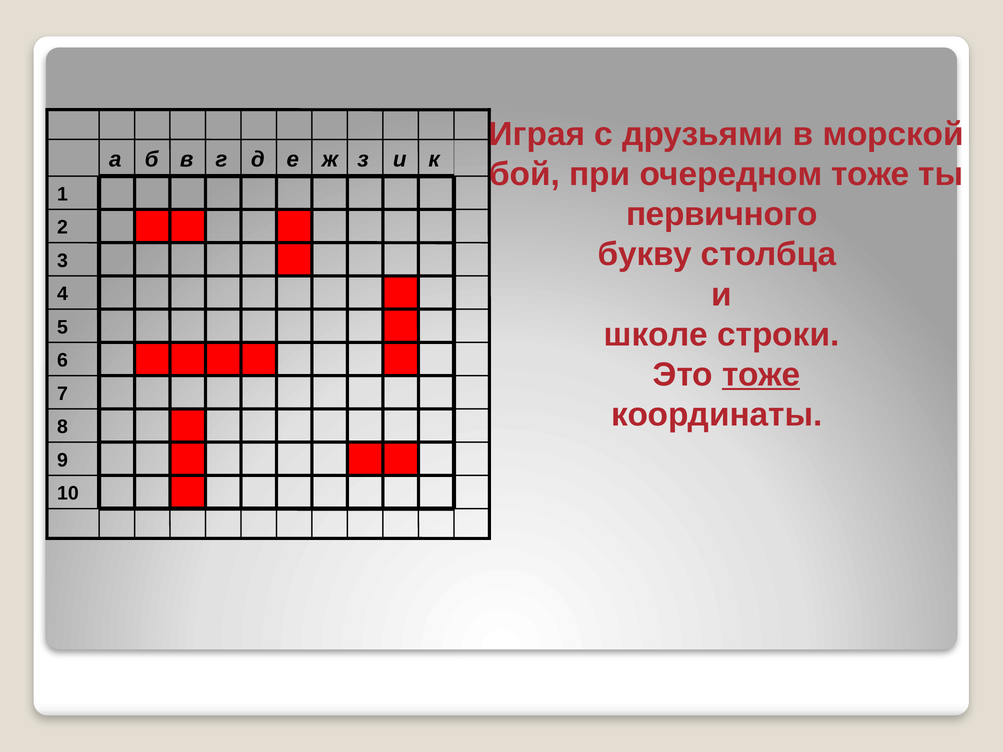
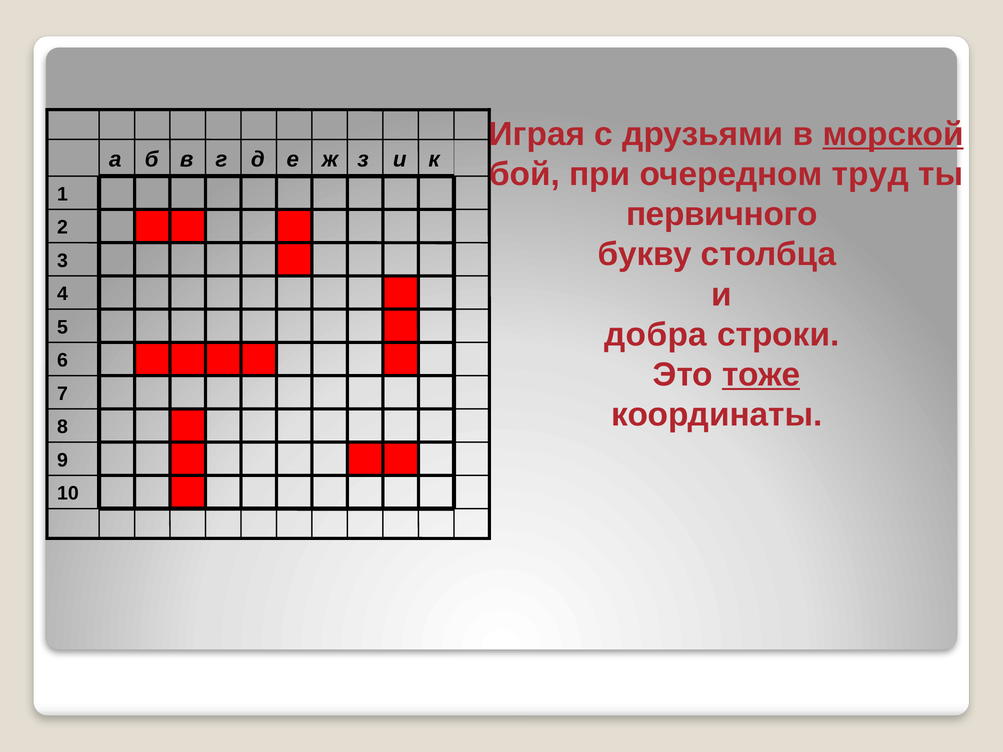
морской underline: none -> present (893, 134)
очередном тоже: тоже -> труд (870, 174)
школе: школе -> добра (656, 335)
